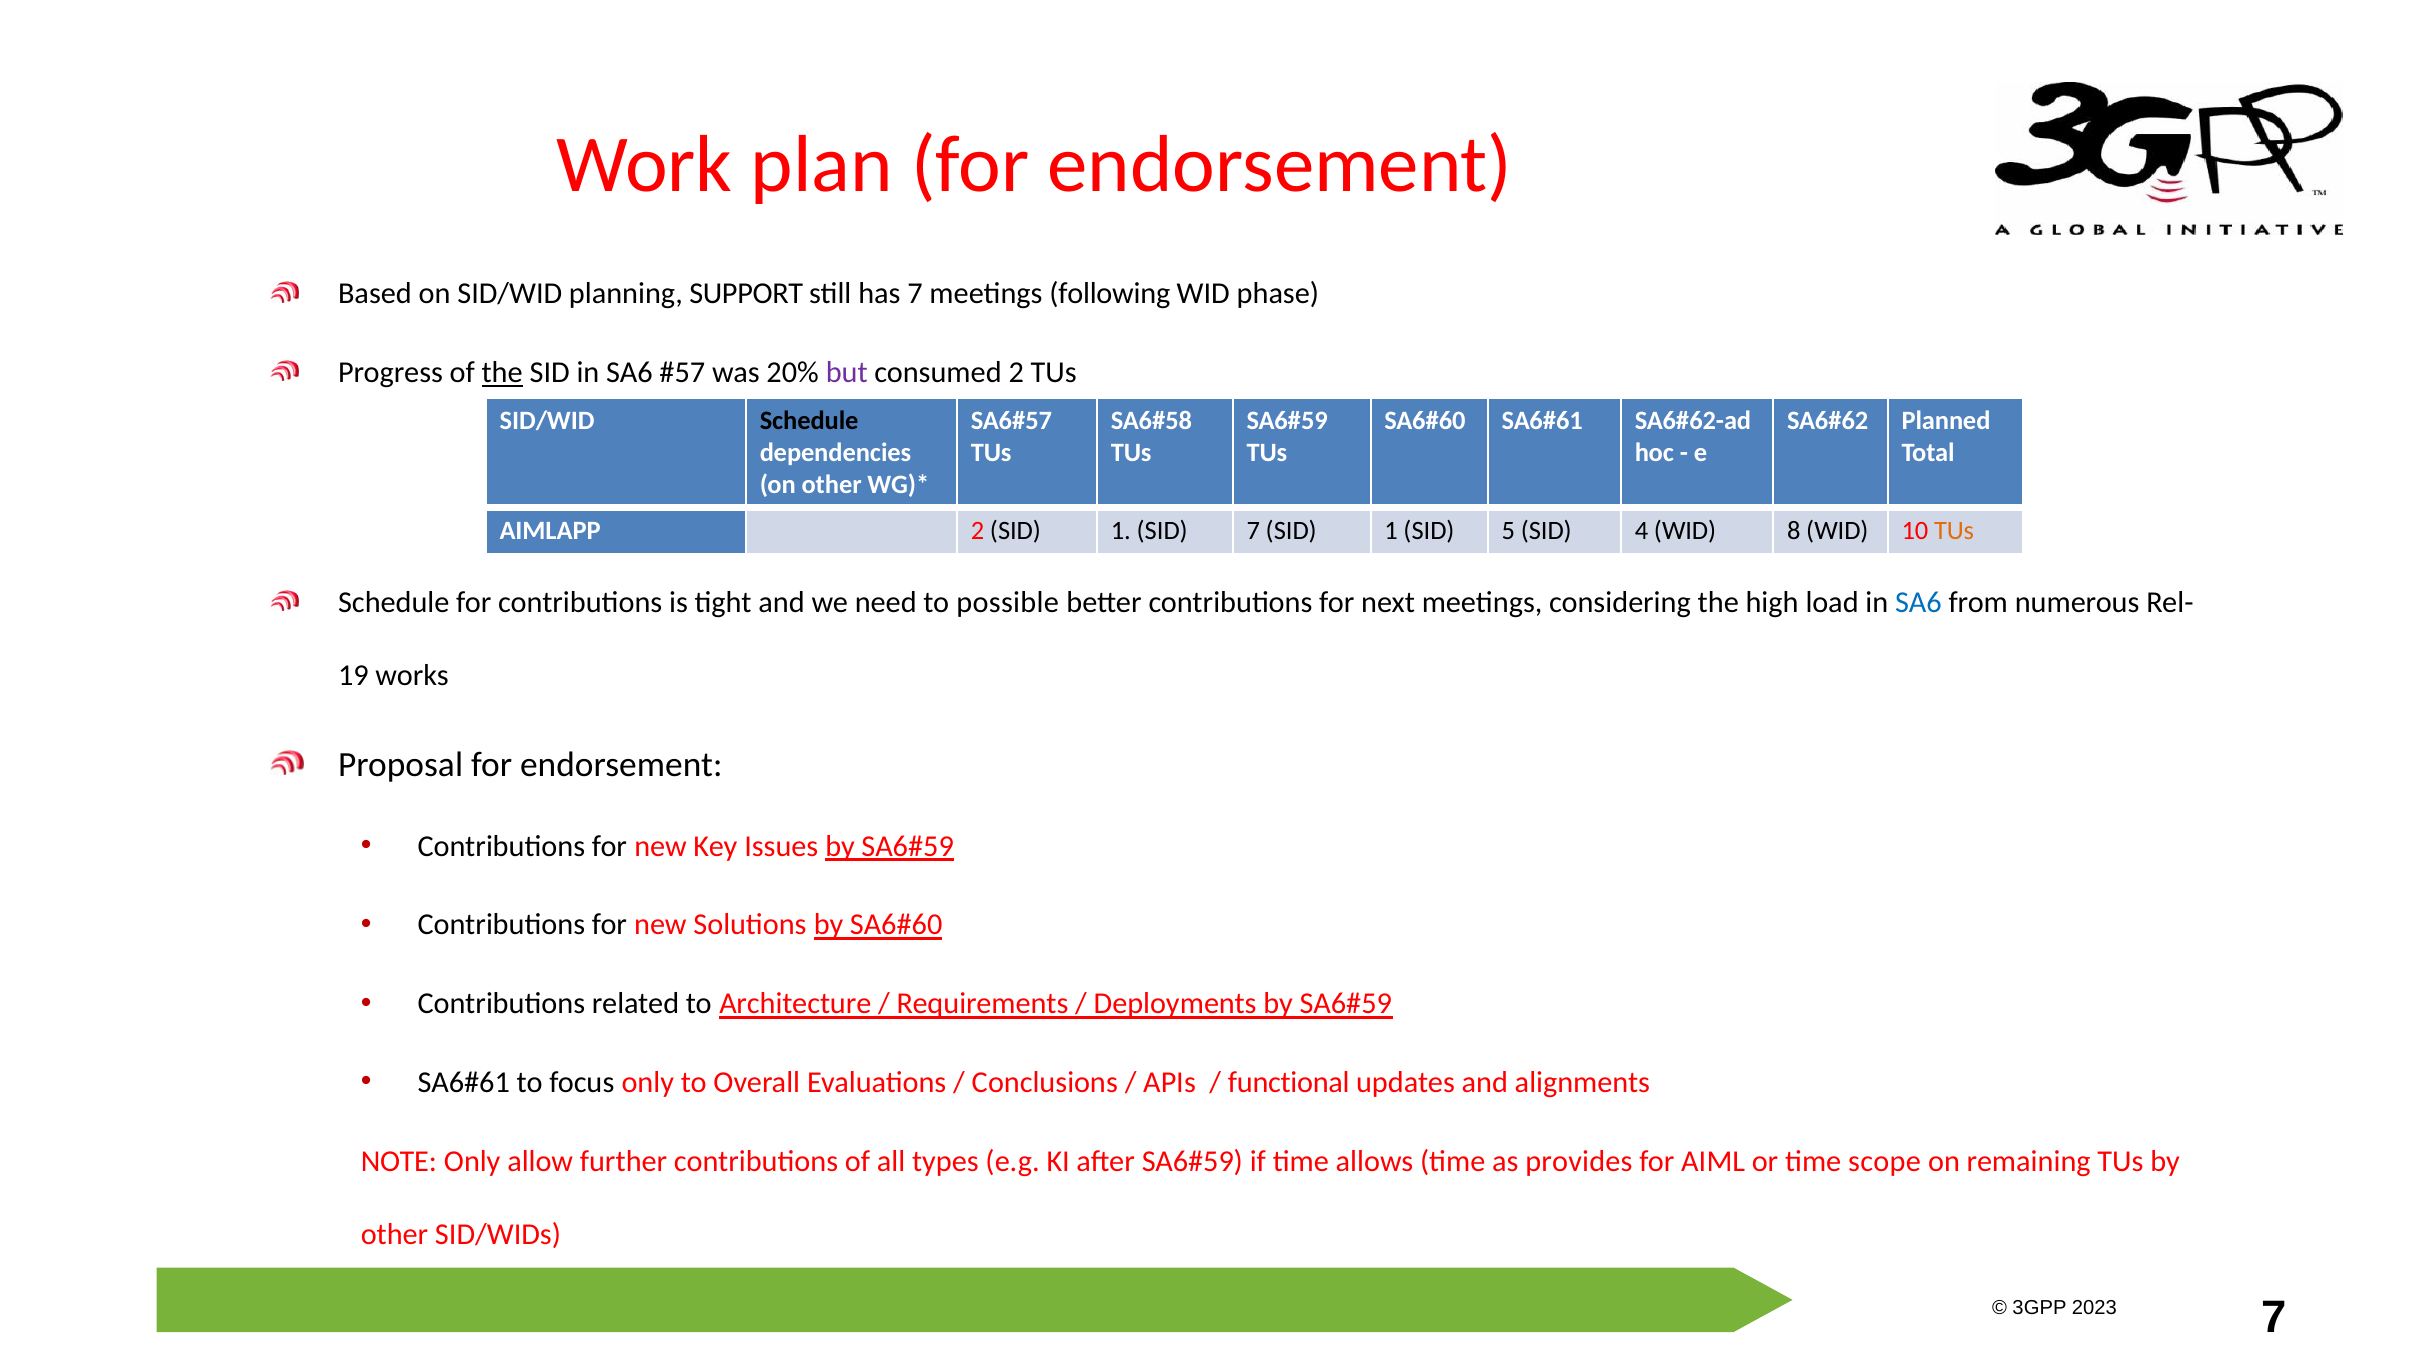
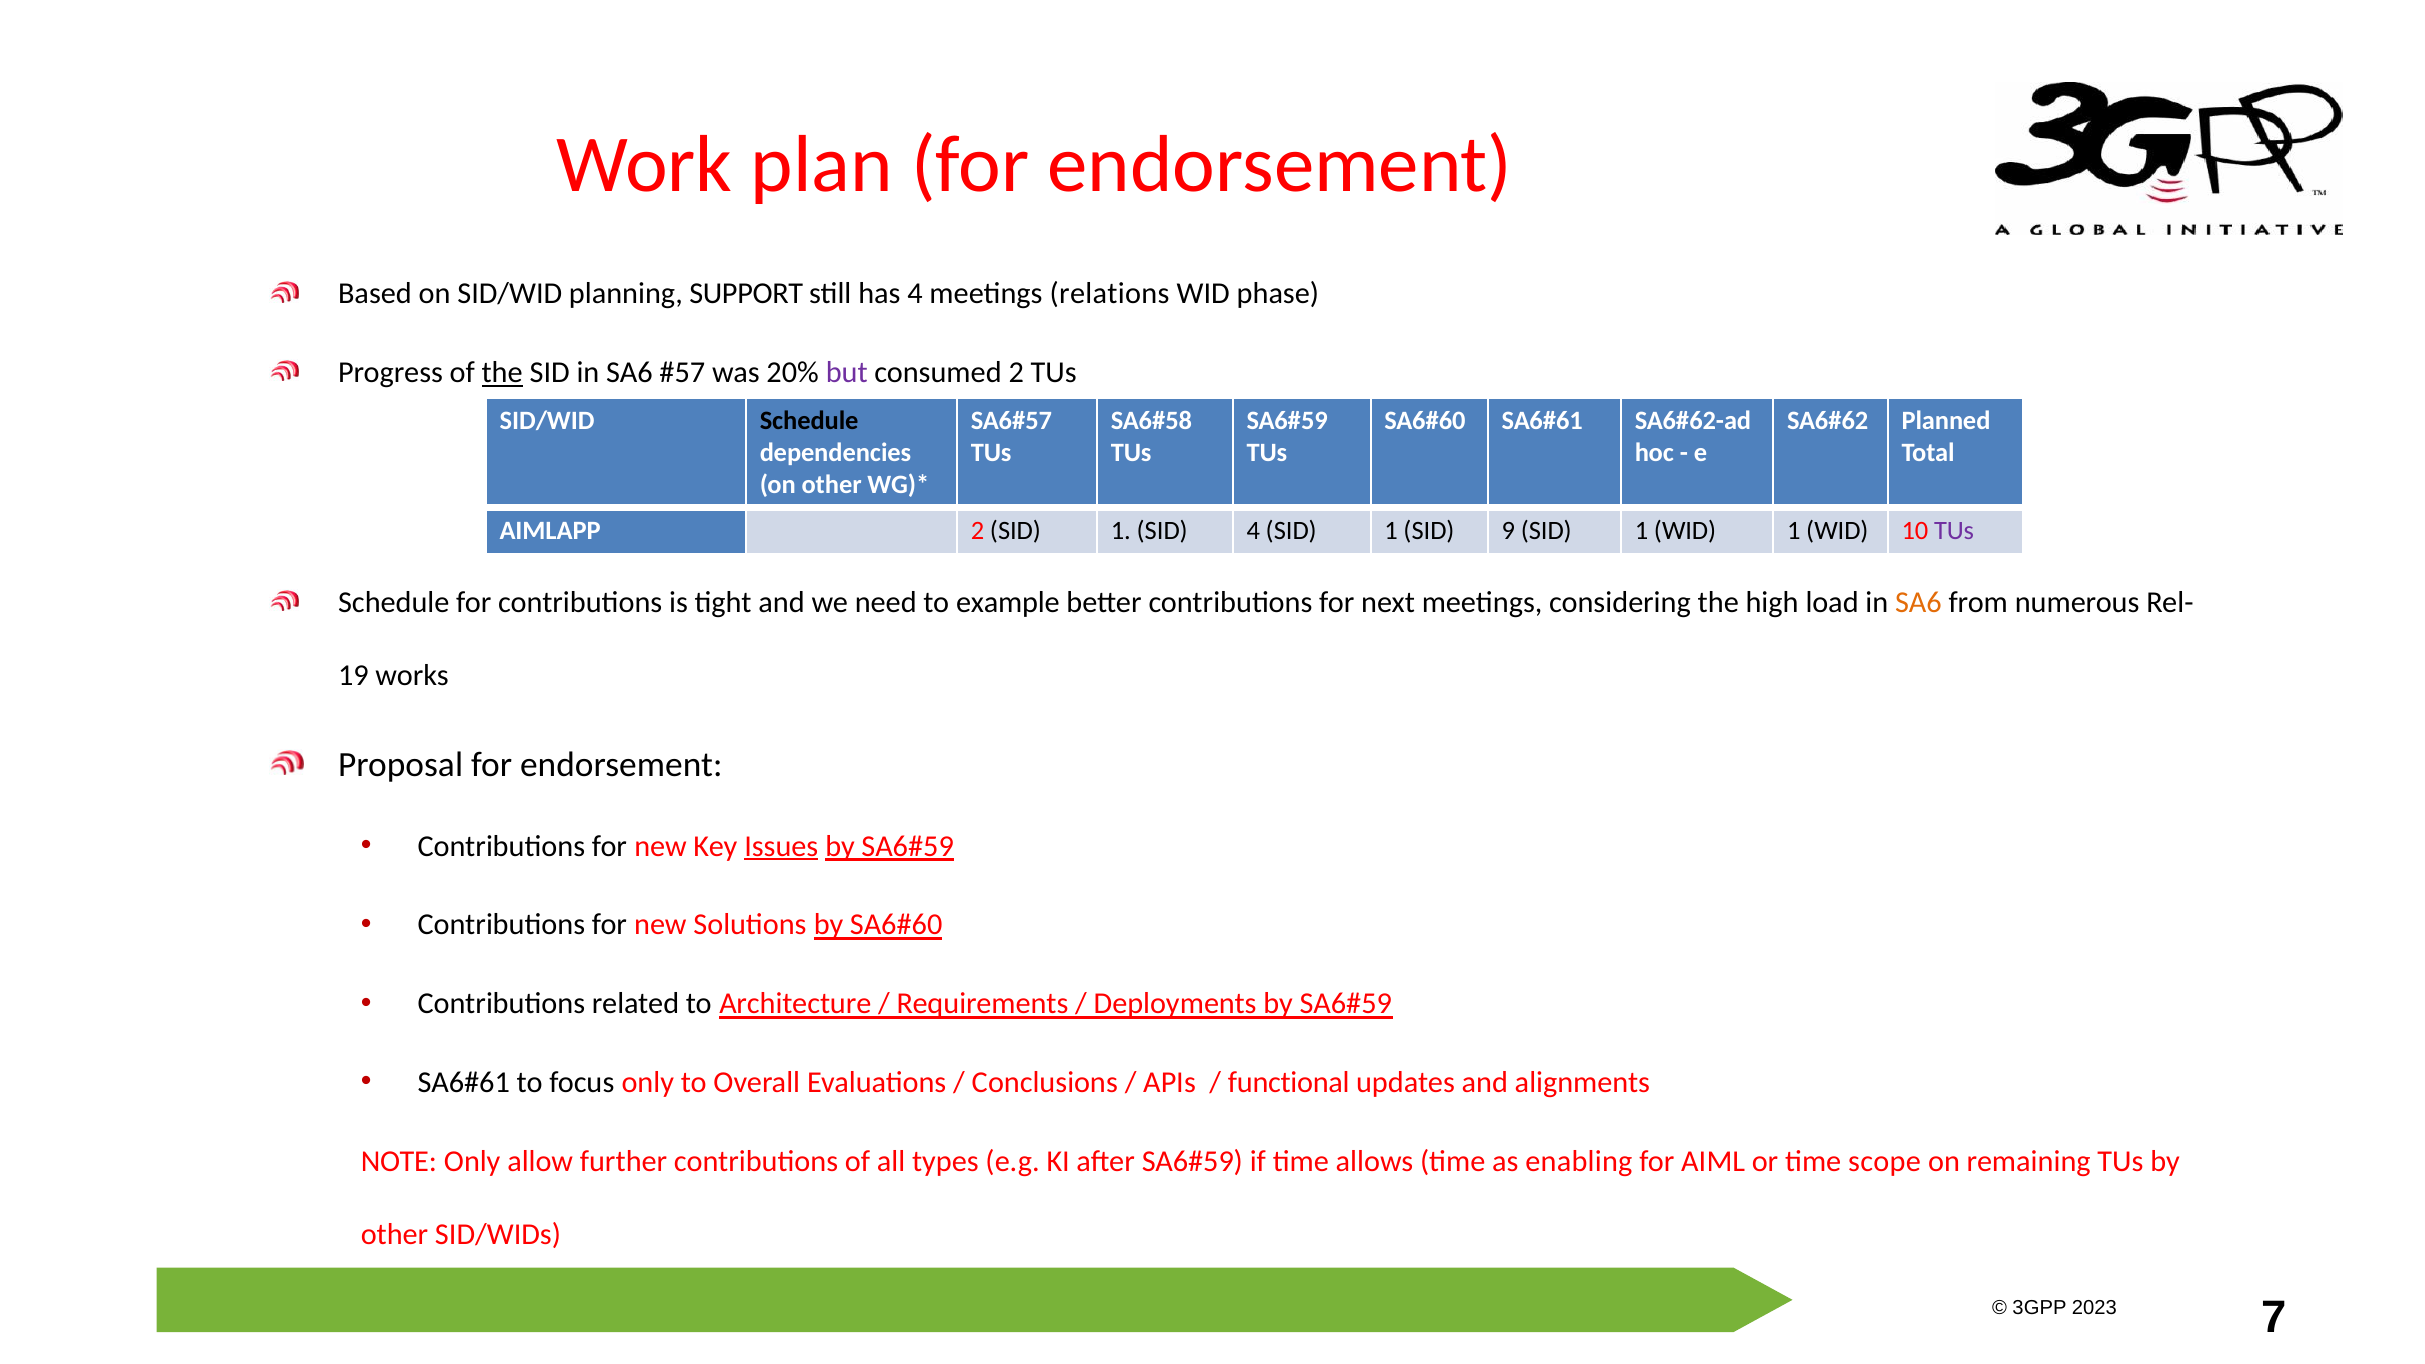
has 7: 7 -> 4 (915, 294)
following: following -> relations (1110, 294)
SID 7: 7 -> 4 (1253, 531)
5: 5 -> 9 (1508, 531)
4: 4 -> 1 (1641, 531)
WID 8: 8 -> 1 (1794, 531)
TUs colour: orange -> purple (1954, 531)
possible: possible -> example (1008, 603)
SA6 colour: blue -> orange (1918, 603)
Issues underline: none -> present (781, 846)
provides: provides -> enabling (1579, 1162)
